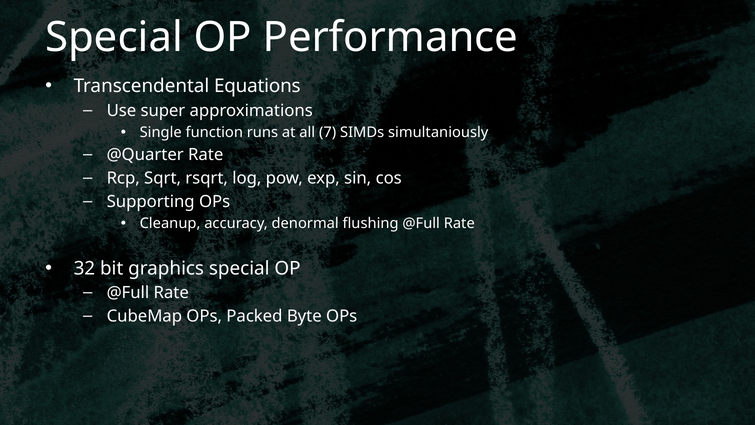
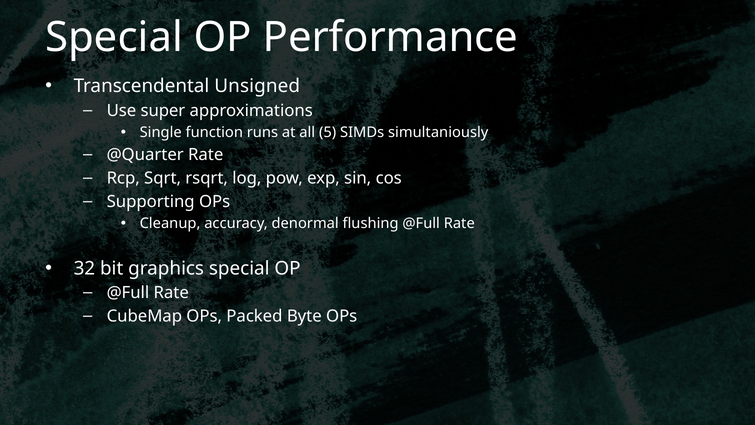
Equations: Equations -> Unsigned (257, 86)
7: 7 -> 5 (328, 132)
